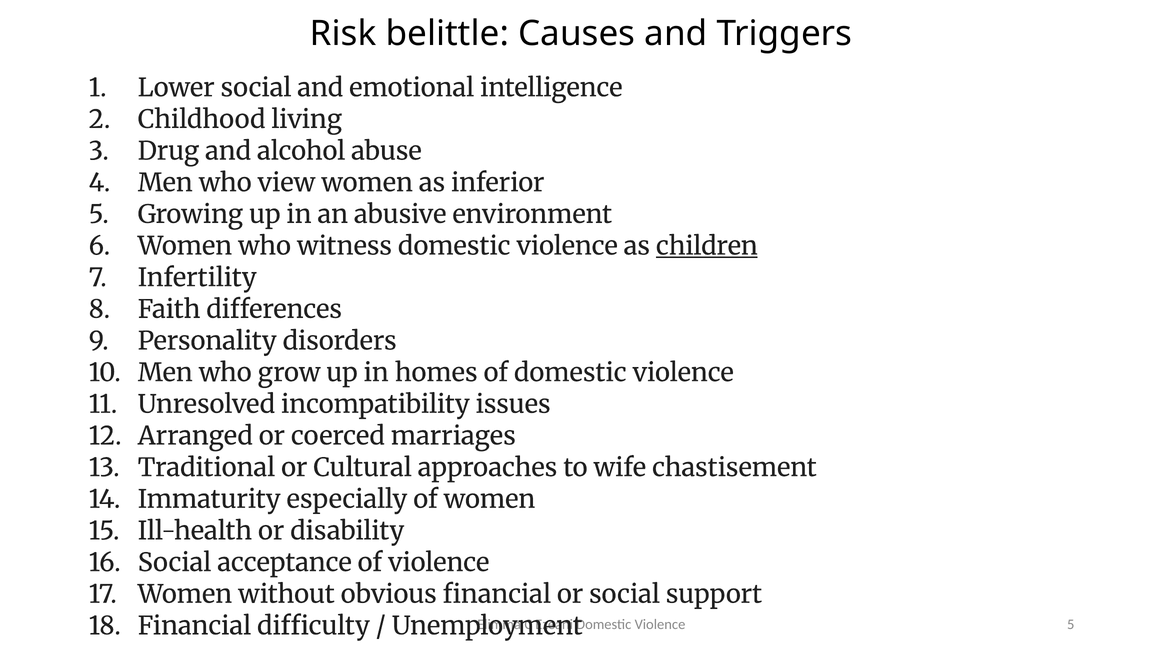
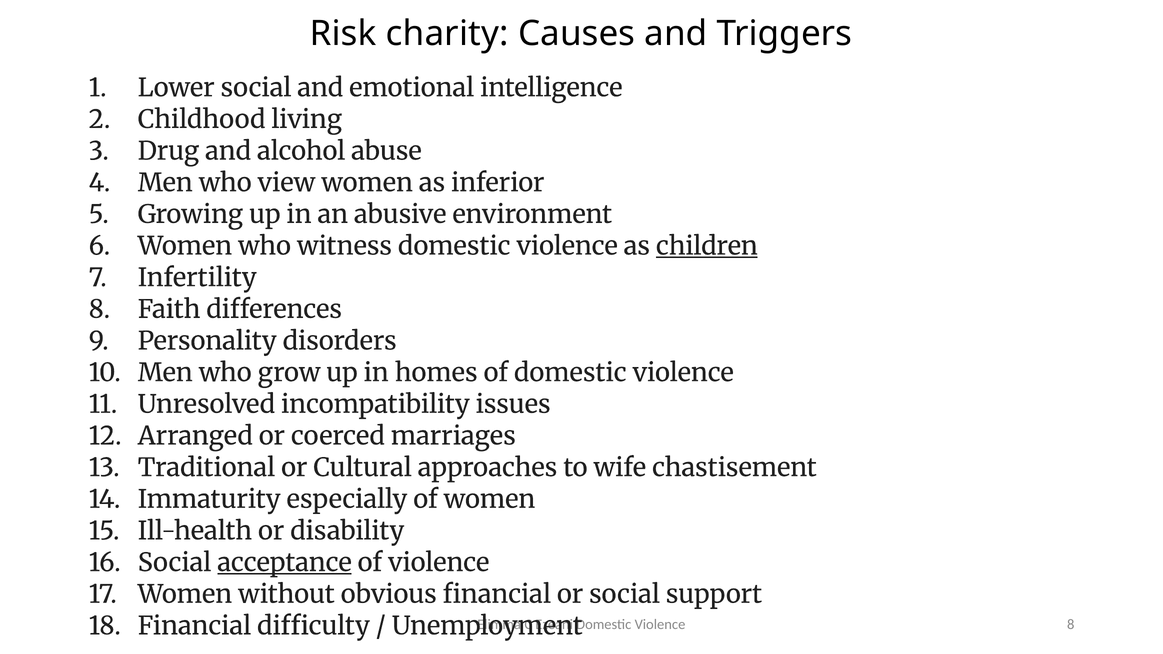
belittle: belittle -> charity (447, 34)
acceptance underline: none -> present (285, 563)
Violence 5: 5 -> 8 (1071, 625)
